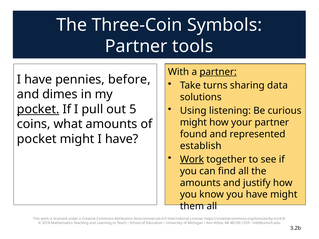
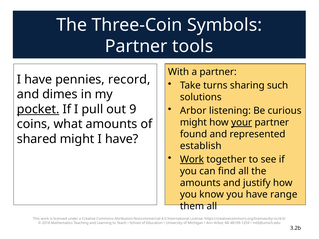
partner underline: present -> none (218, 72)
before: before -> record (129, 80)
data: data -> such (278, 86)
Using: Using -> Arbor (193, 111)
5: 5 -> 9 (133, 109)
your underline: none -> present (242, 123)
pocket: pocket -> shared (37, 139)
have might: might -> range (284, 195)
